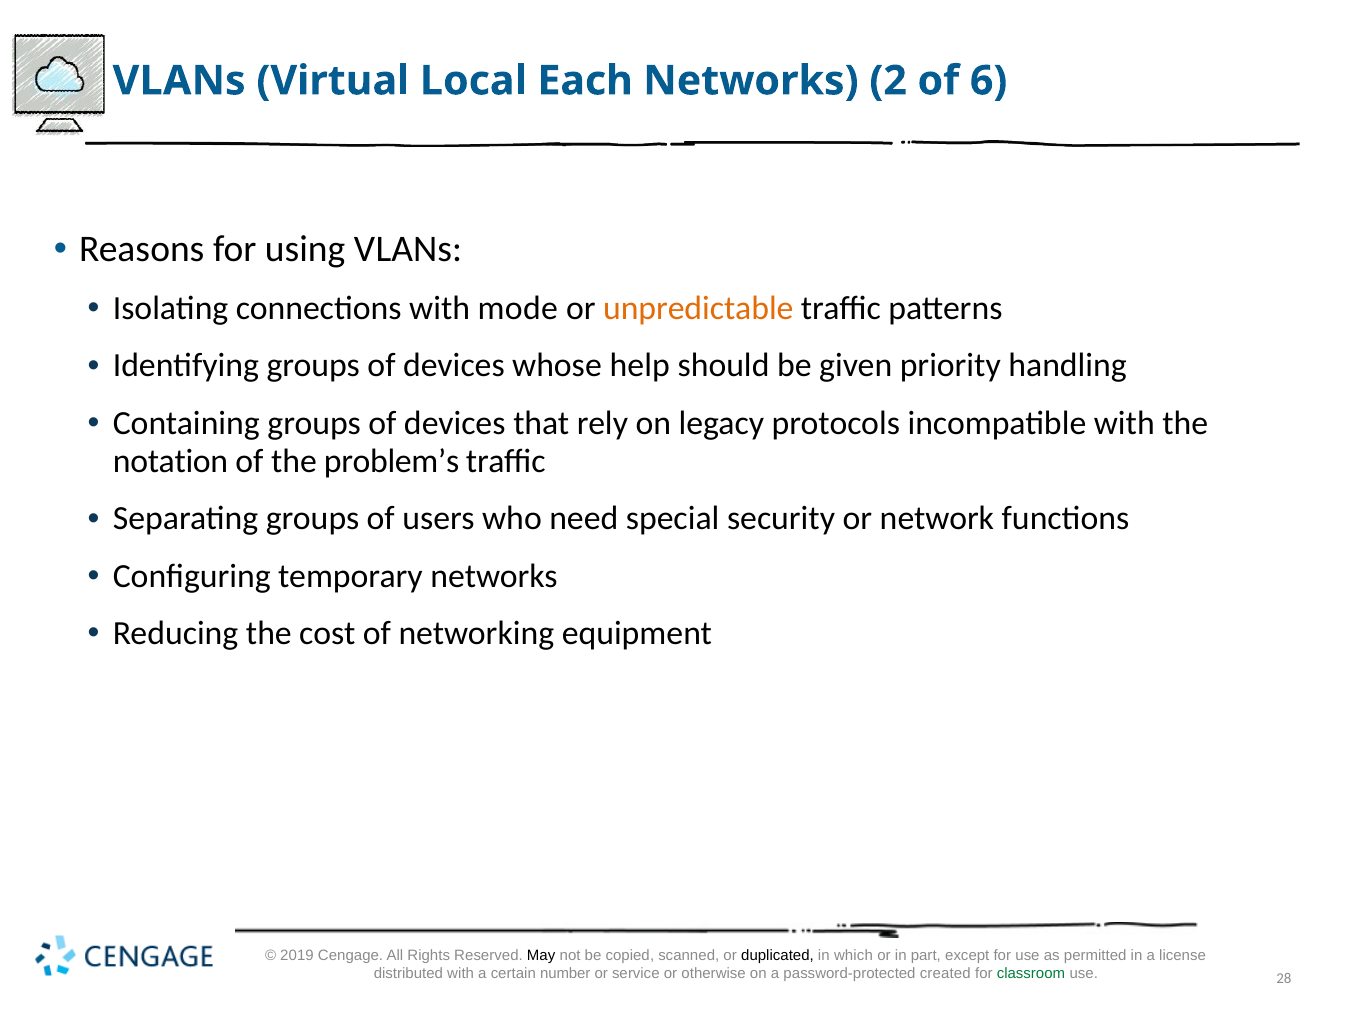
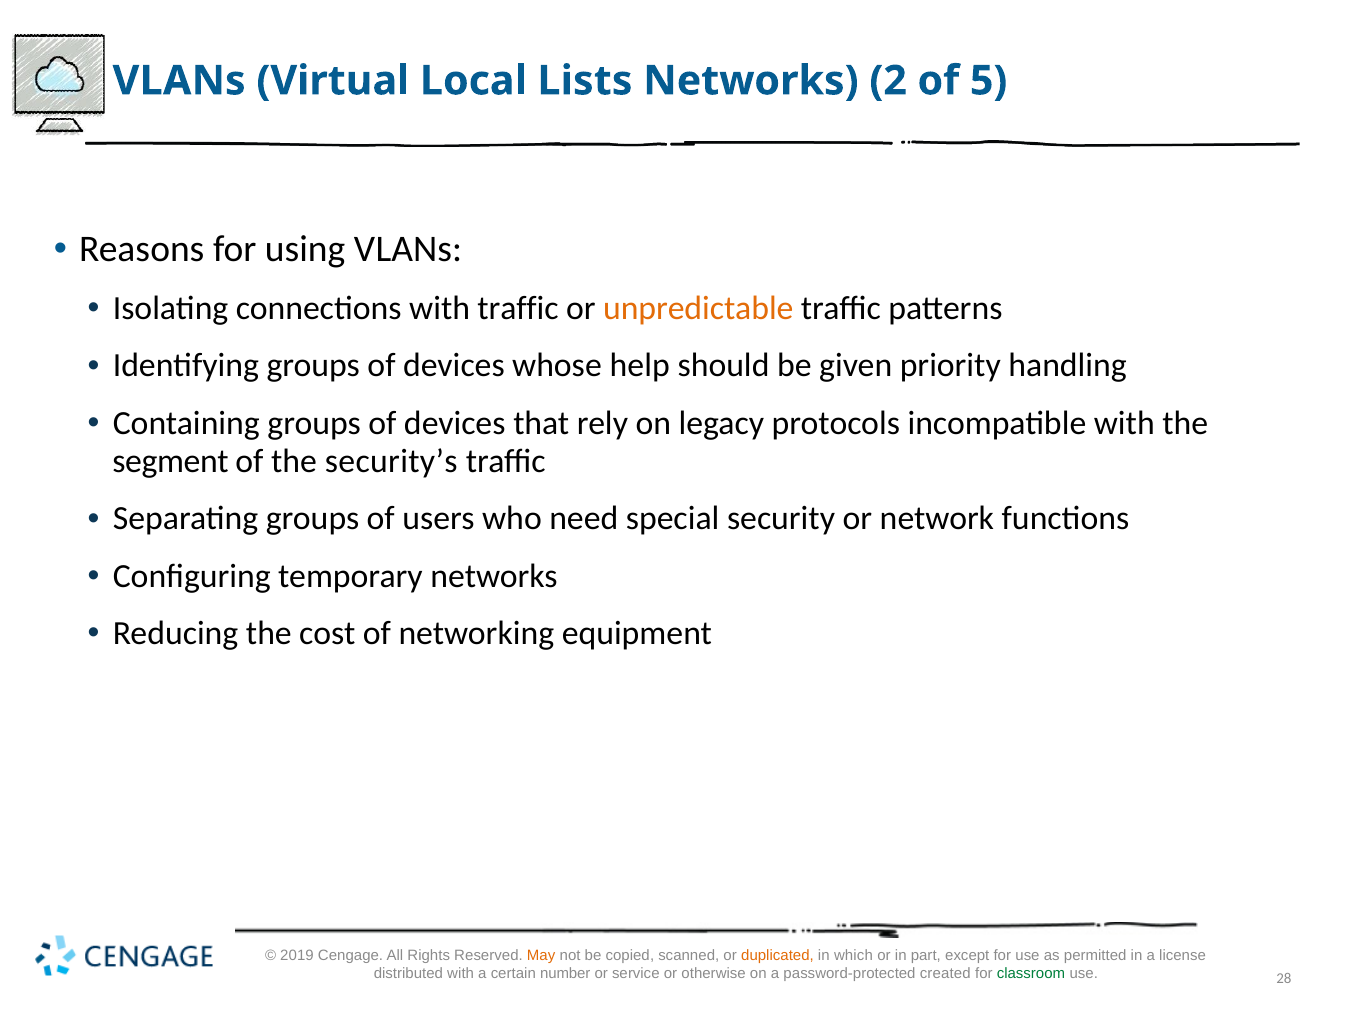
Each: Each -> Lists (585, 81)
6: 6 -> 5 (989, 81)
with mode: mode -> traffic (518, 308)
notation: notation -> segment (171, 461)
problem’s: problem’s -> security’s (391, 461)
May colour: black -> orange (541, 955)
duplicated colour: black -> orange (777, 955)
